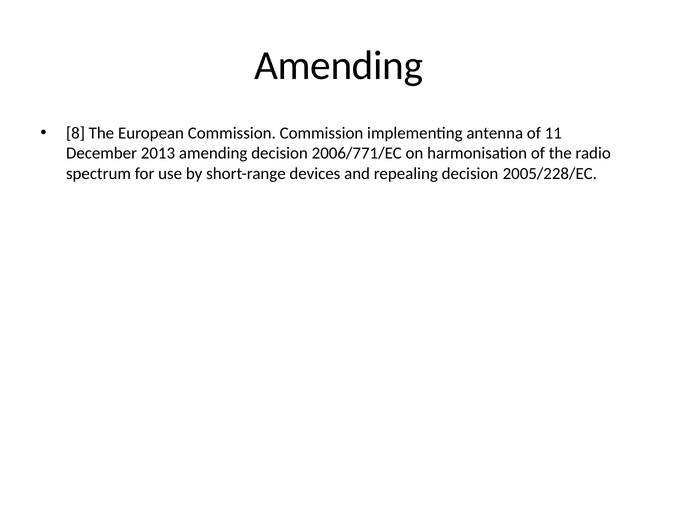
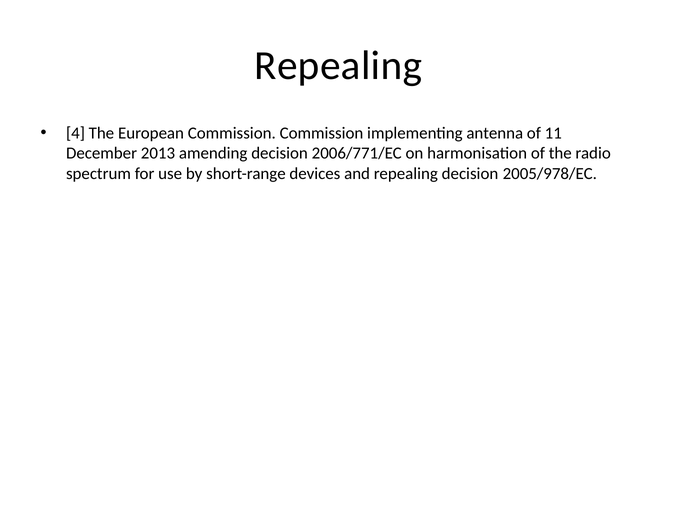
Amending: Amending -> Repealing (338, 66)
8: 8 -> 4 (75, 133)
2005/228/EC: 2005/228/EC -> 2005/978/EC (550, 174)
